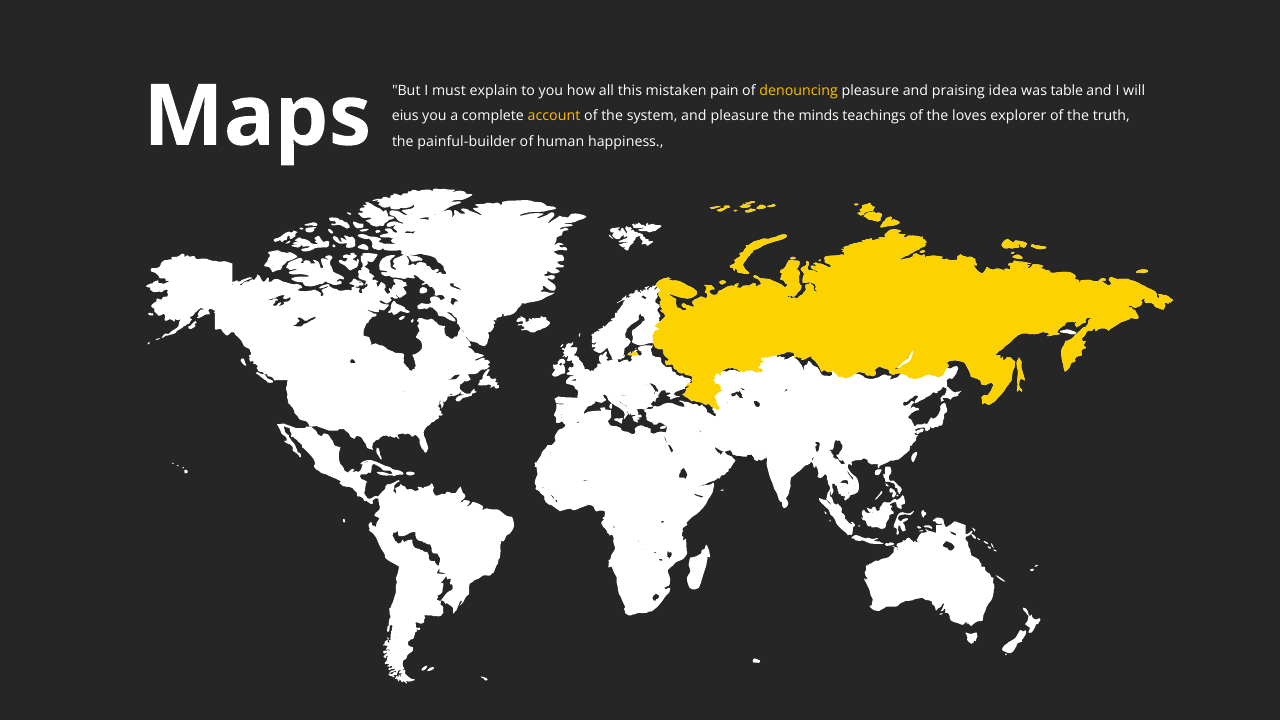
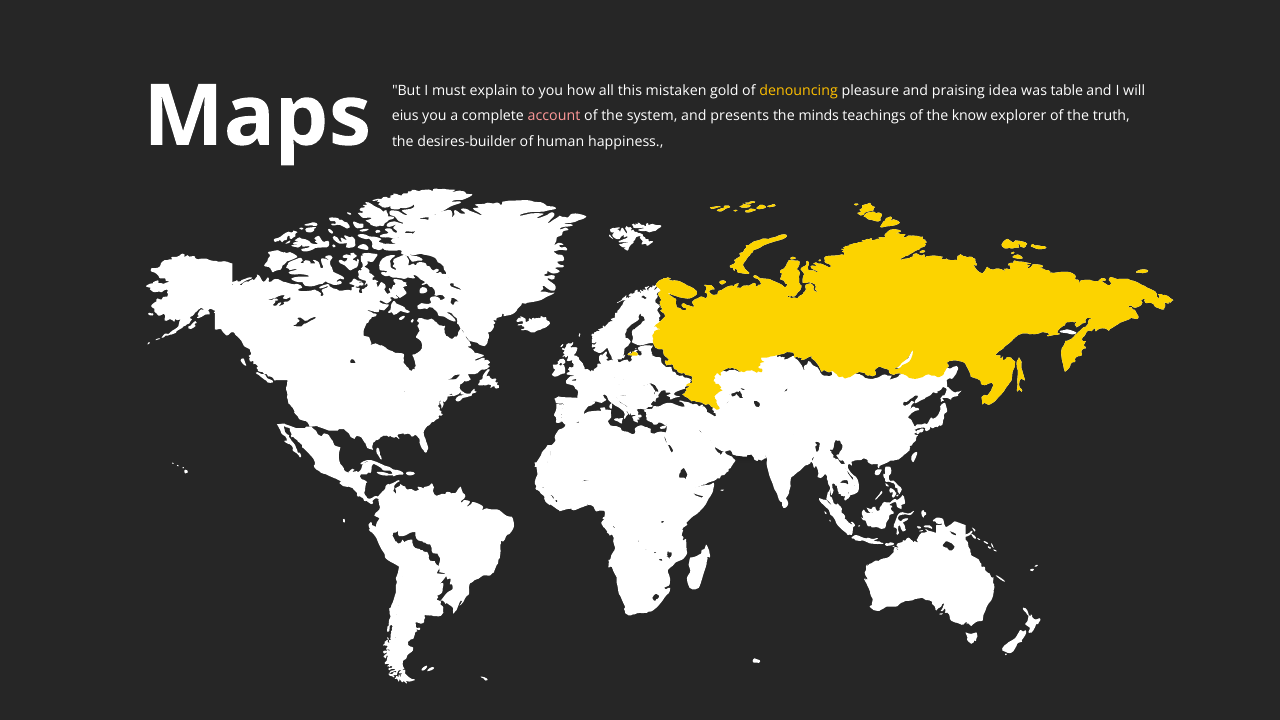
pain: pain -> gold (724, 90)
account colour: yellow -> pink (554, 116)
and pleasure: pleasure -> presents (740, 116)
loves: loves -> know (969, 116)
painful-builder: painful-builder -> desires-builder (467, 142)
